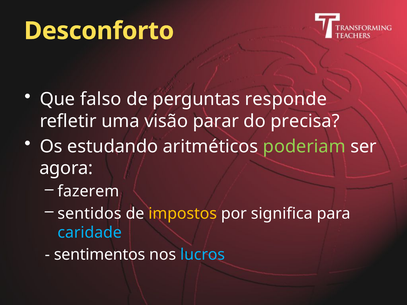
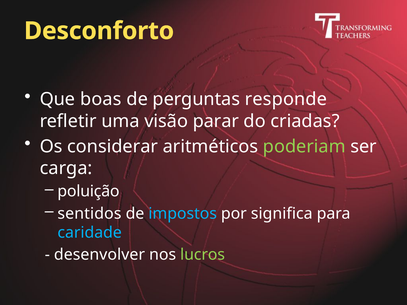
falso: falso -> boas (101, 99)
precisa: precisa -> criadas (305, 121)
estudando: estudando -> considerar (113, 146)
agora: agora -> carga (66, 168)
fazerem: fazerem -> poluição (88, 192)
impostos colour: yellow -> light blue (183, 214)
sentimentos: sentimentos -> desenvolver (99, 255)
lucros colour: light blue -> light green (203, 255)
